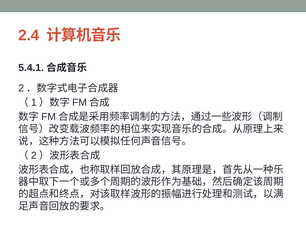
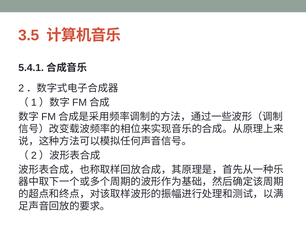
2.4: 2.4 -> 3.5 (29, 35)
